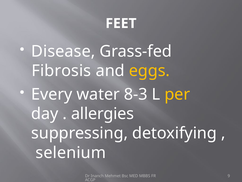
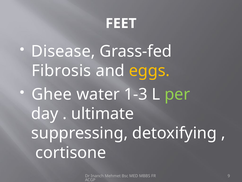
Every: Every -> Ghee (52, 94)
8-3: 8-3 -> 1-3 (136, 94)
per colour: yellow -> light green (177, 94)
allergies: allergies -> ultimate (103, 114)
selenium: selenium -> cortisone (71, 152)
